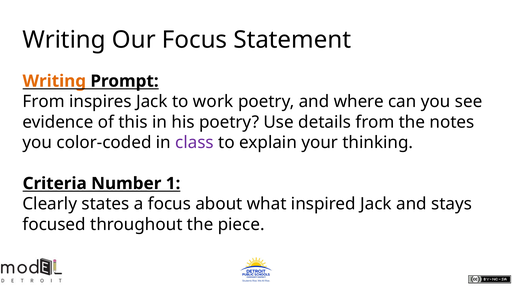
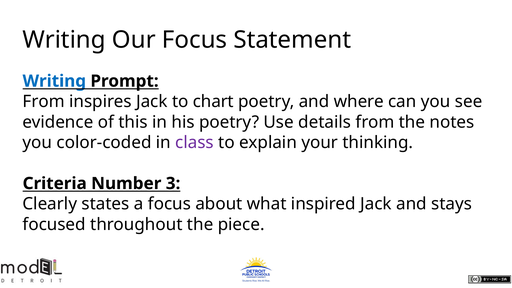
Writing colour: orange -> blue (54, 81)
work: work -> chart (213, 102)
1: 1 -> 3 (173, 183)
